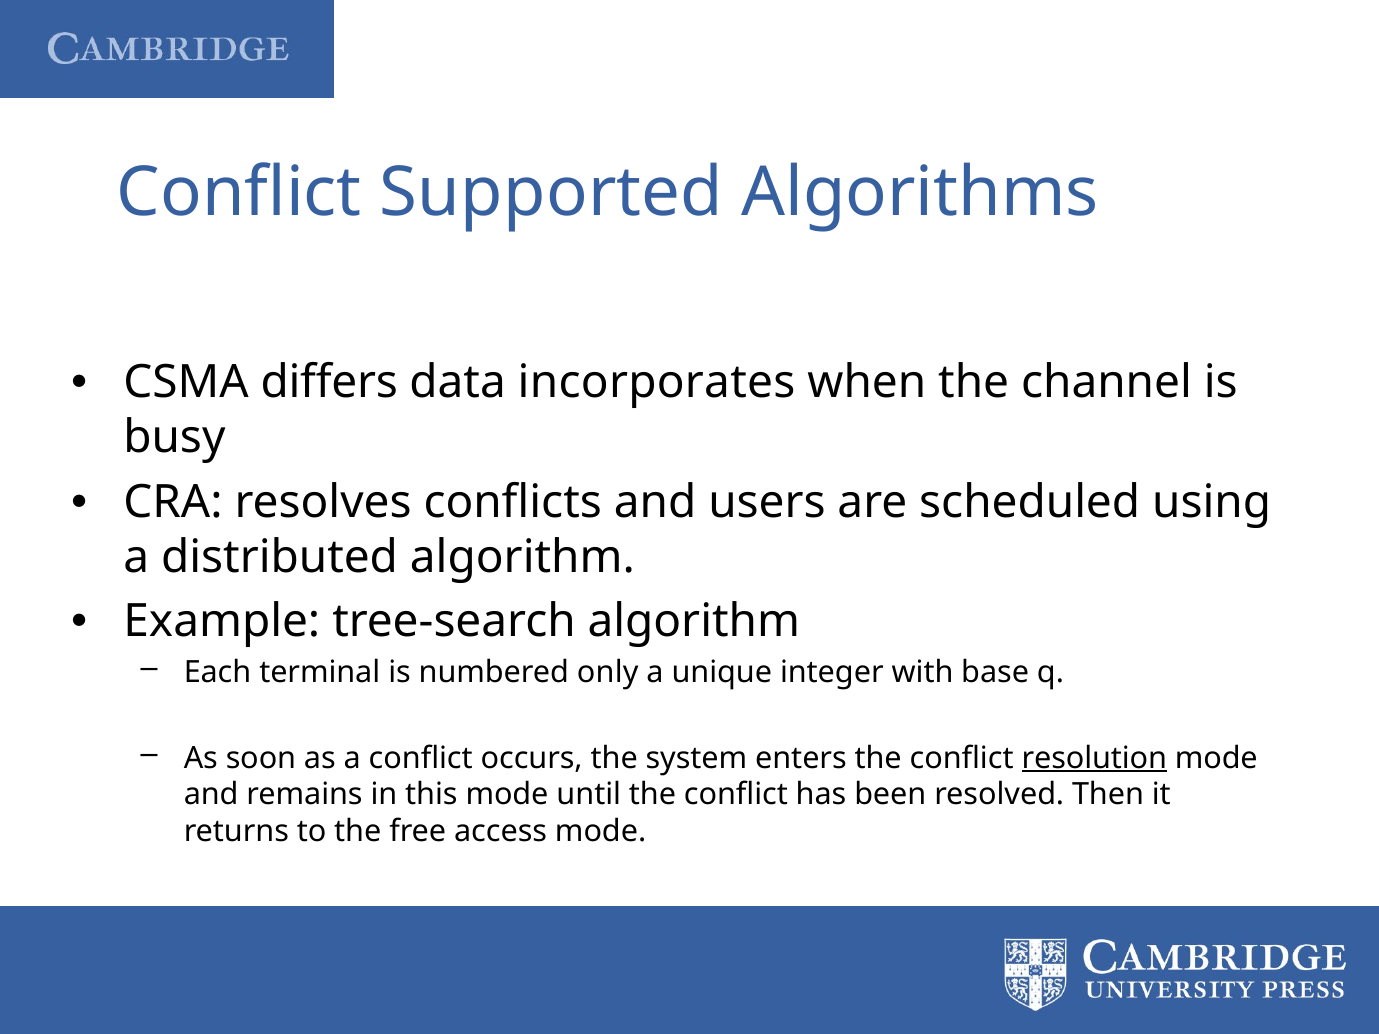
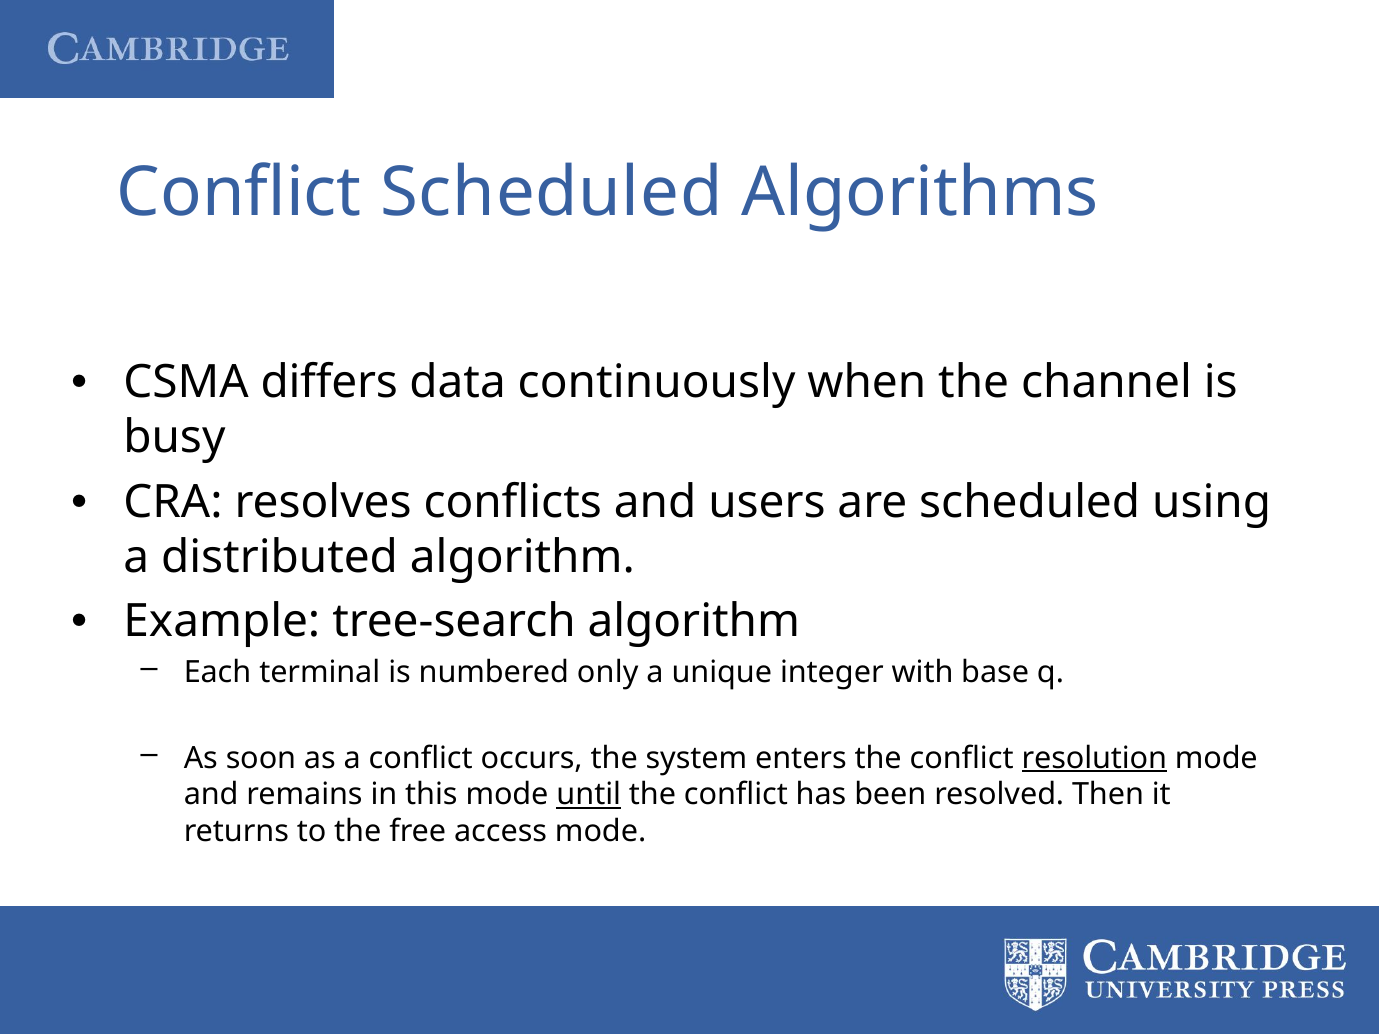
Conflict Supported: Supported -> Scheduled (551, 193)
incorporates: incorporates -> continuously (657, 382)
until underline: none -> present (589, 795)
